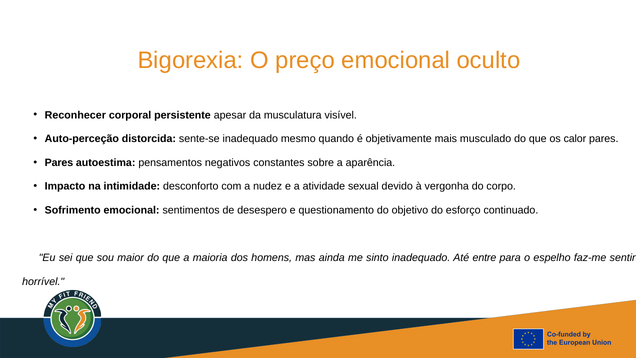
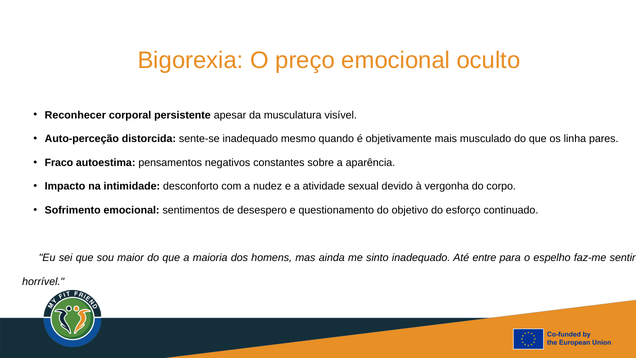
calor: calor -> linha (575, 139)
Pares: Pares -> Fraco (59, 163)
